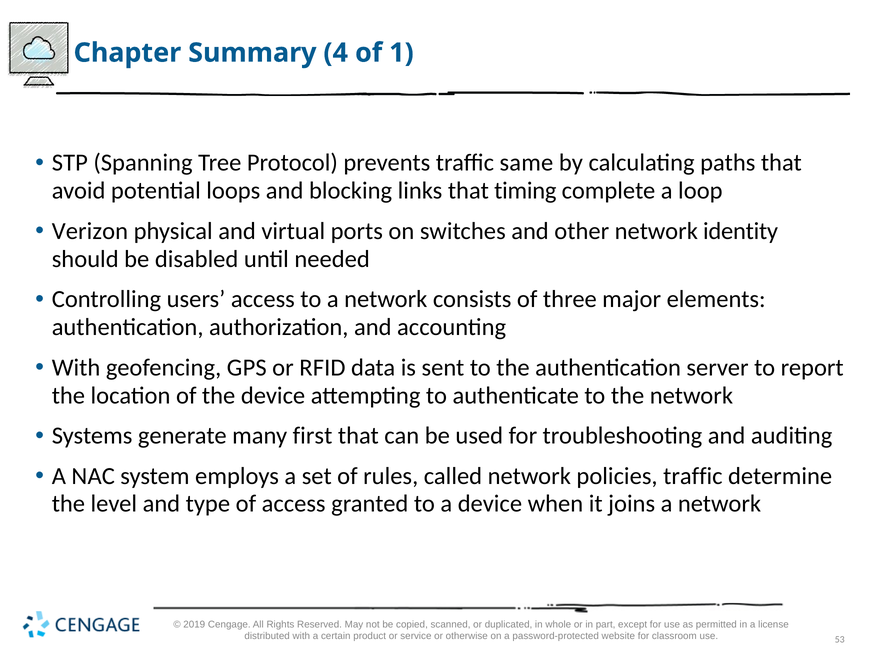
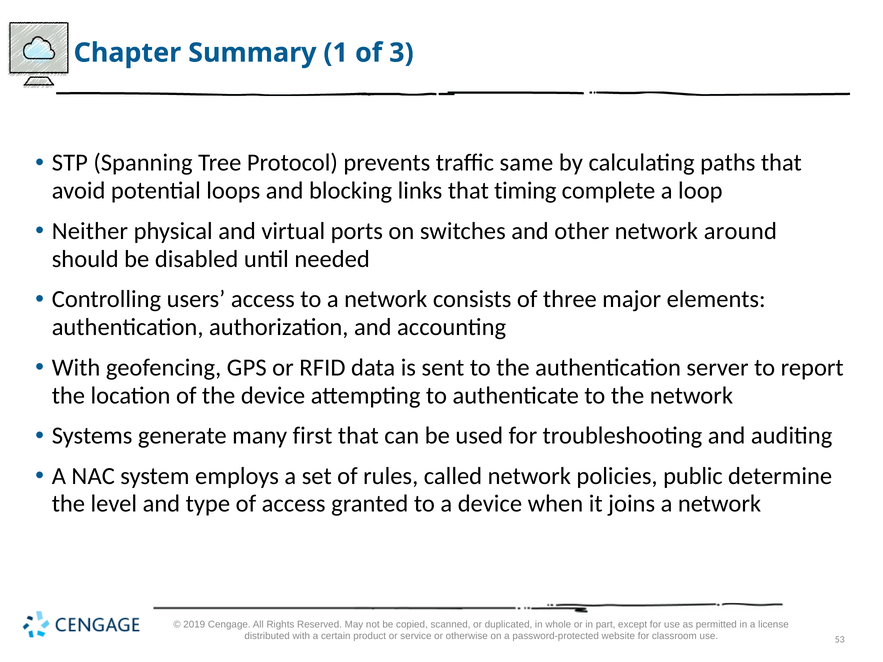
4: 4 -> 1 (336, 53)
1: 1 -> 3 (401, 53)
Verizon: Verizon -> Neither (90, 231)
identity: identity -> around (740, 231)
policies traffic: traffic -> public (693, 476)
